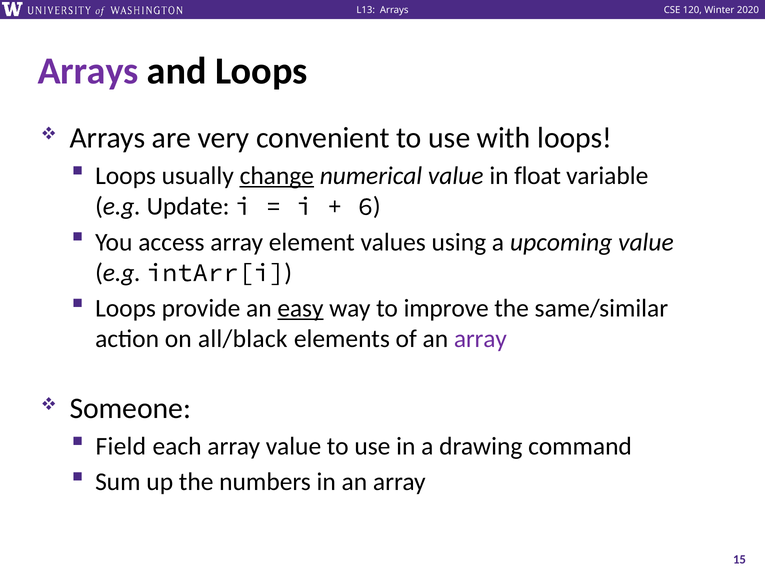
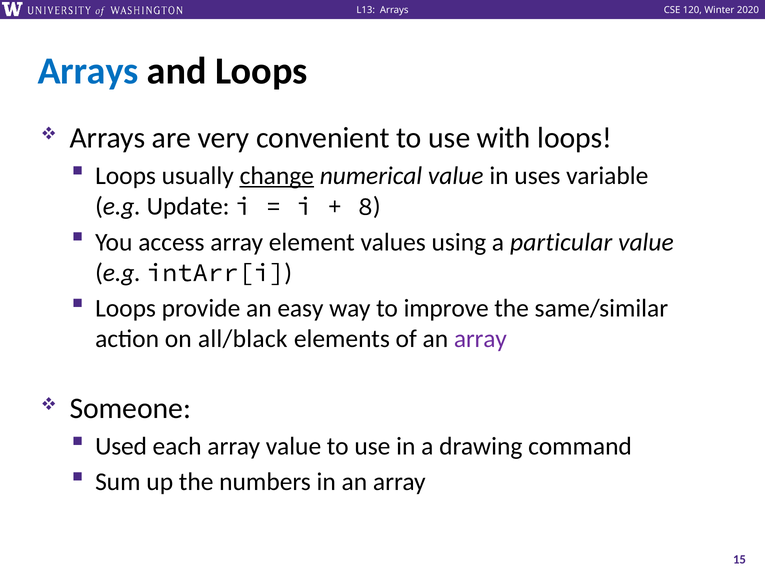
Arrays colour: purple -> blue (88, 71)
float: float -> uses (537, 176)
6: 6 -> 8 (365, 206)
upcoming: upcoming -> particular (561, 242)
easy underline: present -> none (300, 308)
Field: Field -> Used (121, 446)
